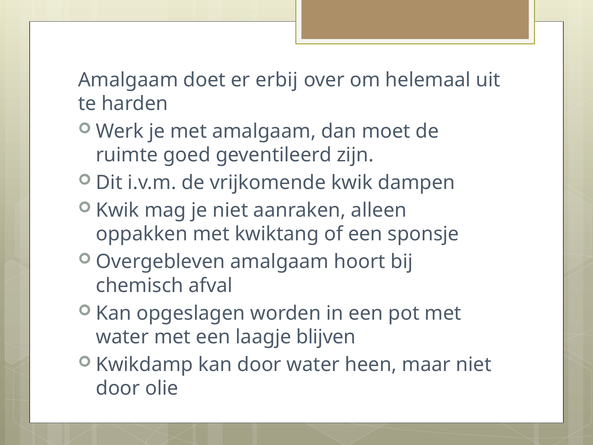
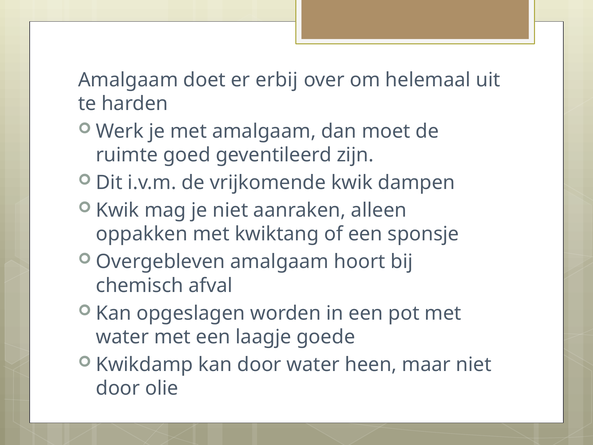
blijven: blijven -> goede (326, 337)
